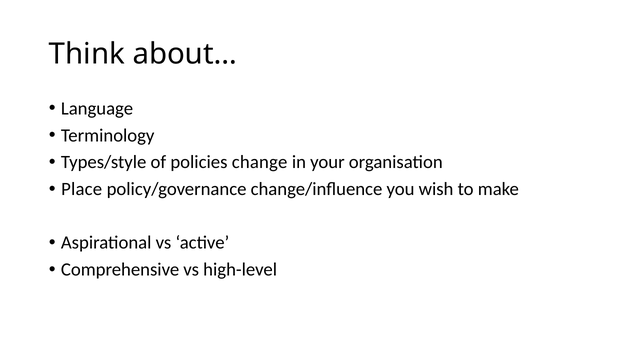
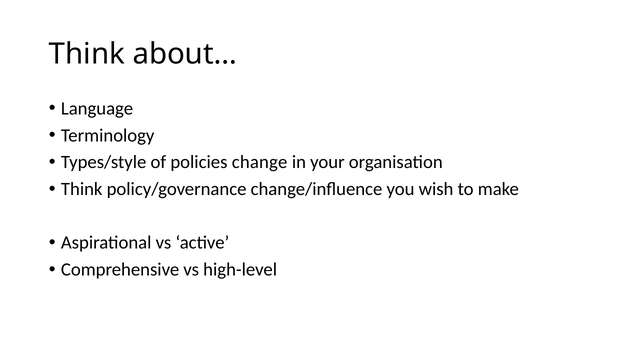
Place: Place -> Think (82, 189)
